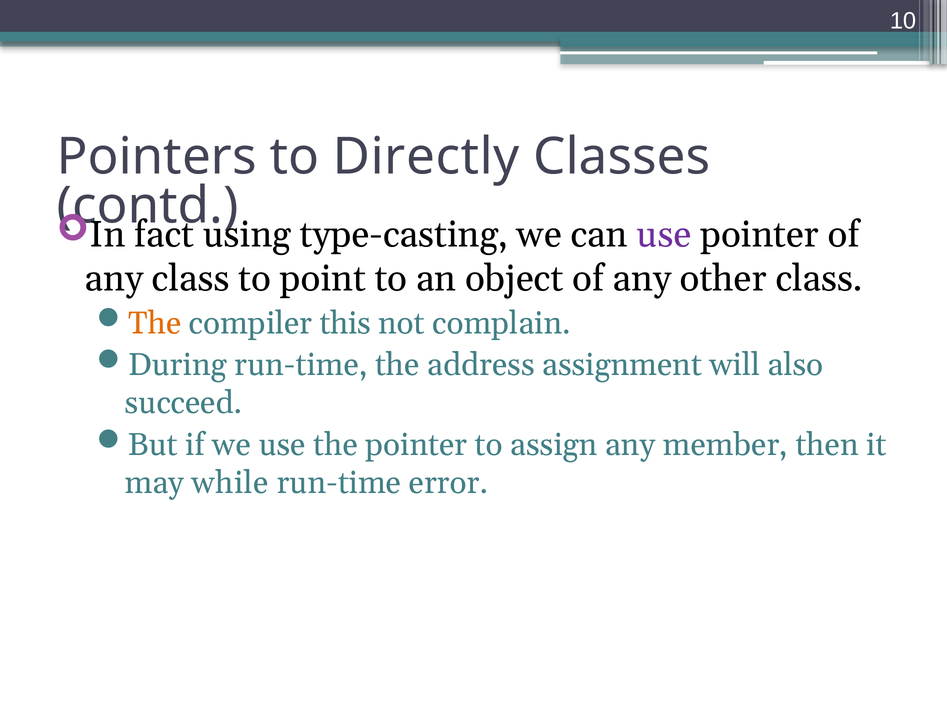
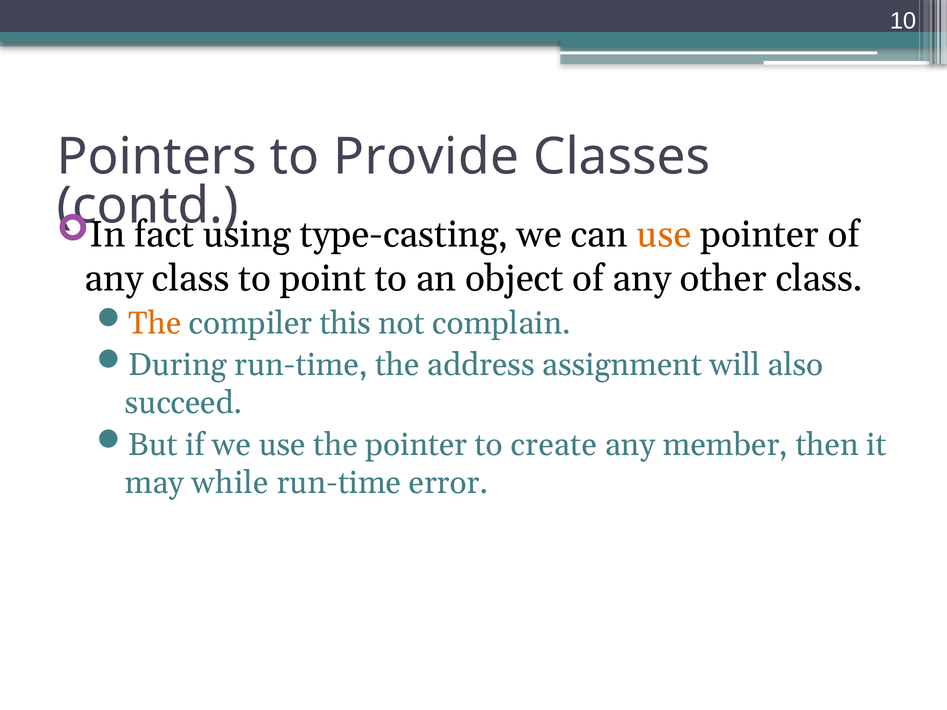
Directly: Directly -> Provide (426, 157)
use colour: purple -> orange (664, 235)
assign: assign -> create (554, 445)
